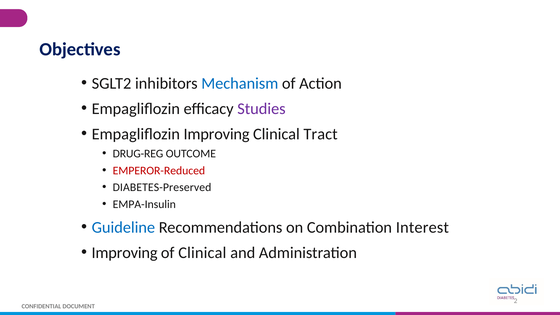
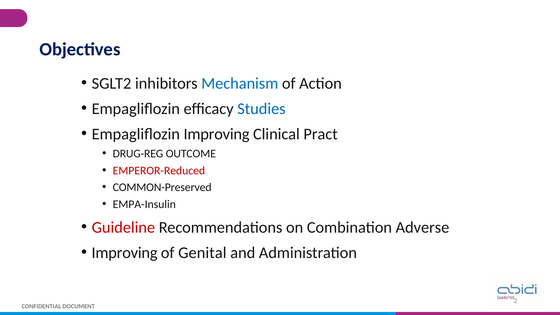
Studies colour: purple -> blue (261, 109)
Tract: Tract -> Pract (321, 134)
DIABETES-Preserved: DIABETES-Preserved -> COMMON-Preserved (162, 187)
Guideline colour: blue -> red (123, 227)
Interest: Interest -> Adverse (422, 227)
of Clinical: Clinical -> Genital (202, 253)
